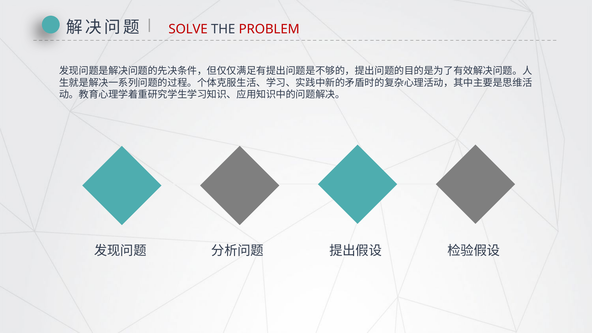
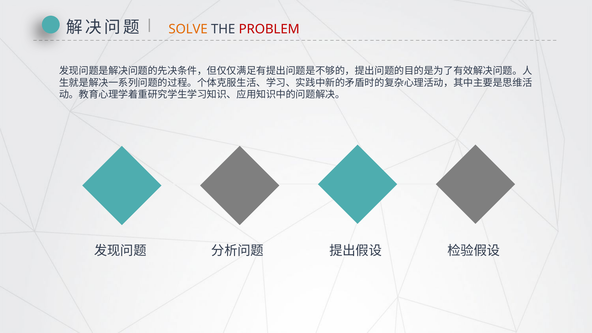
SOLVE colour: red -> orange (188, 29)
